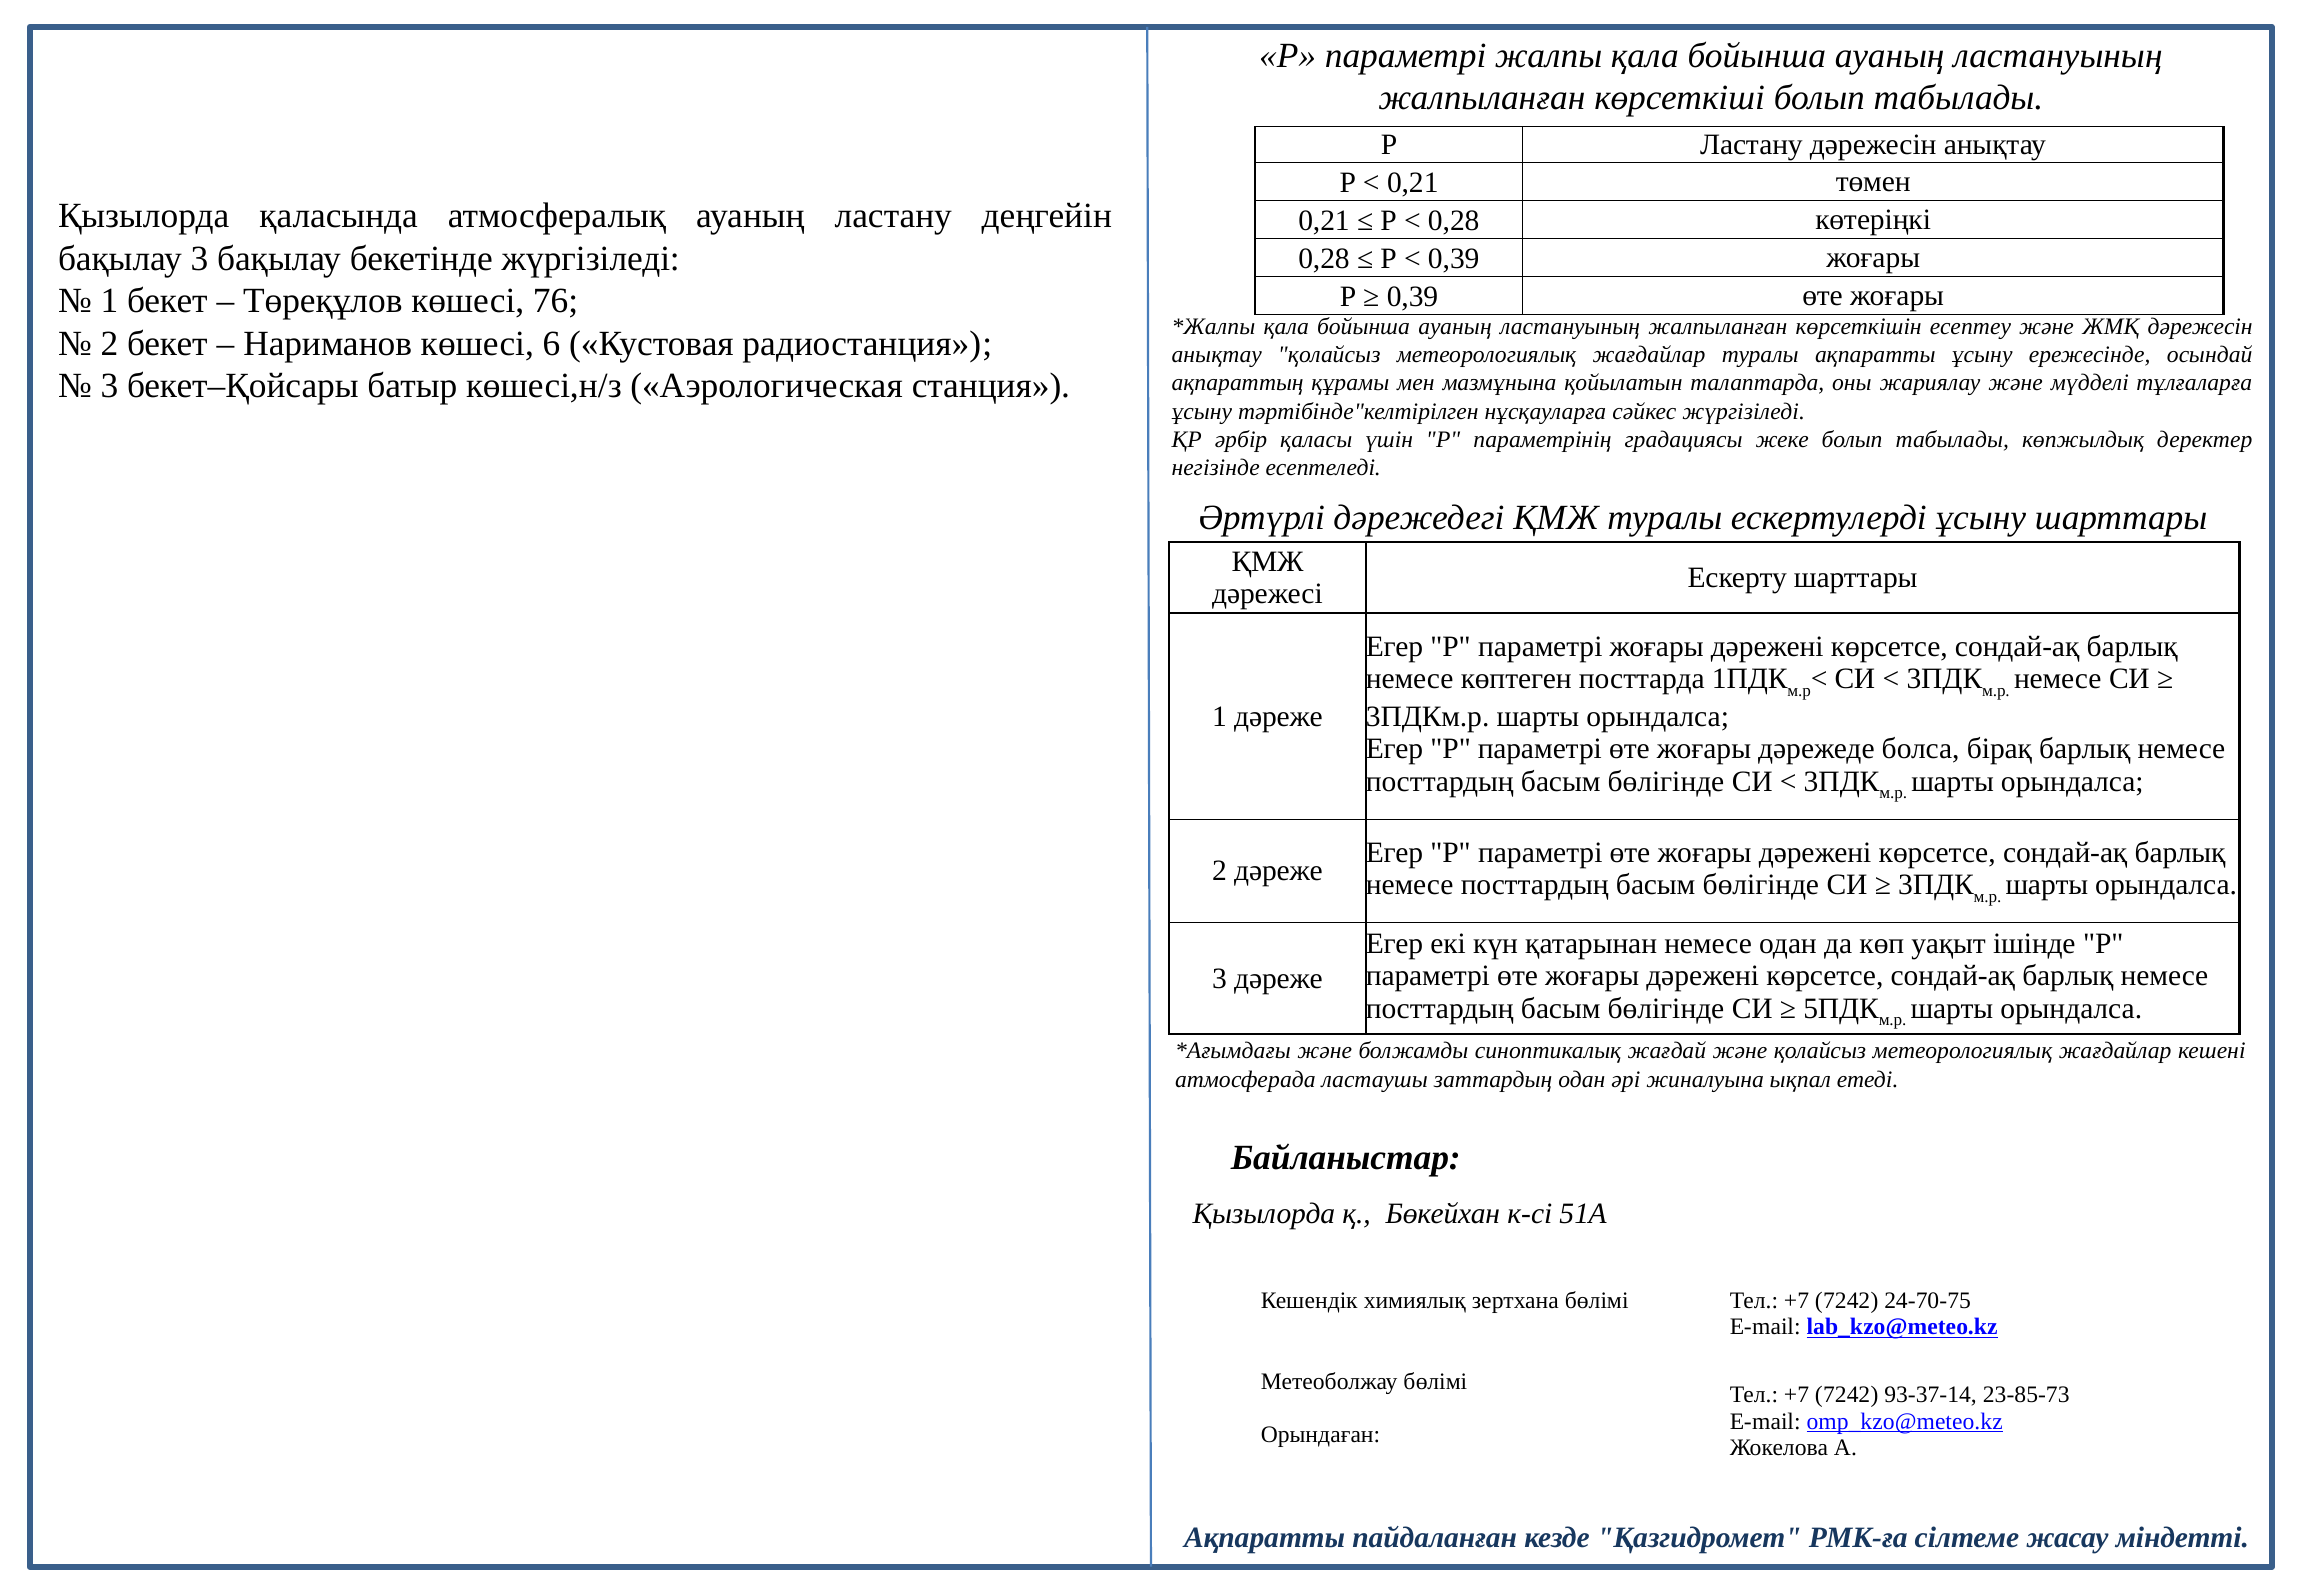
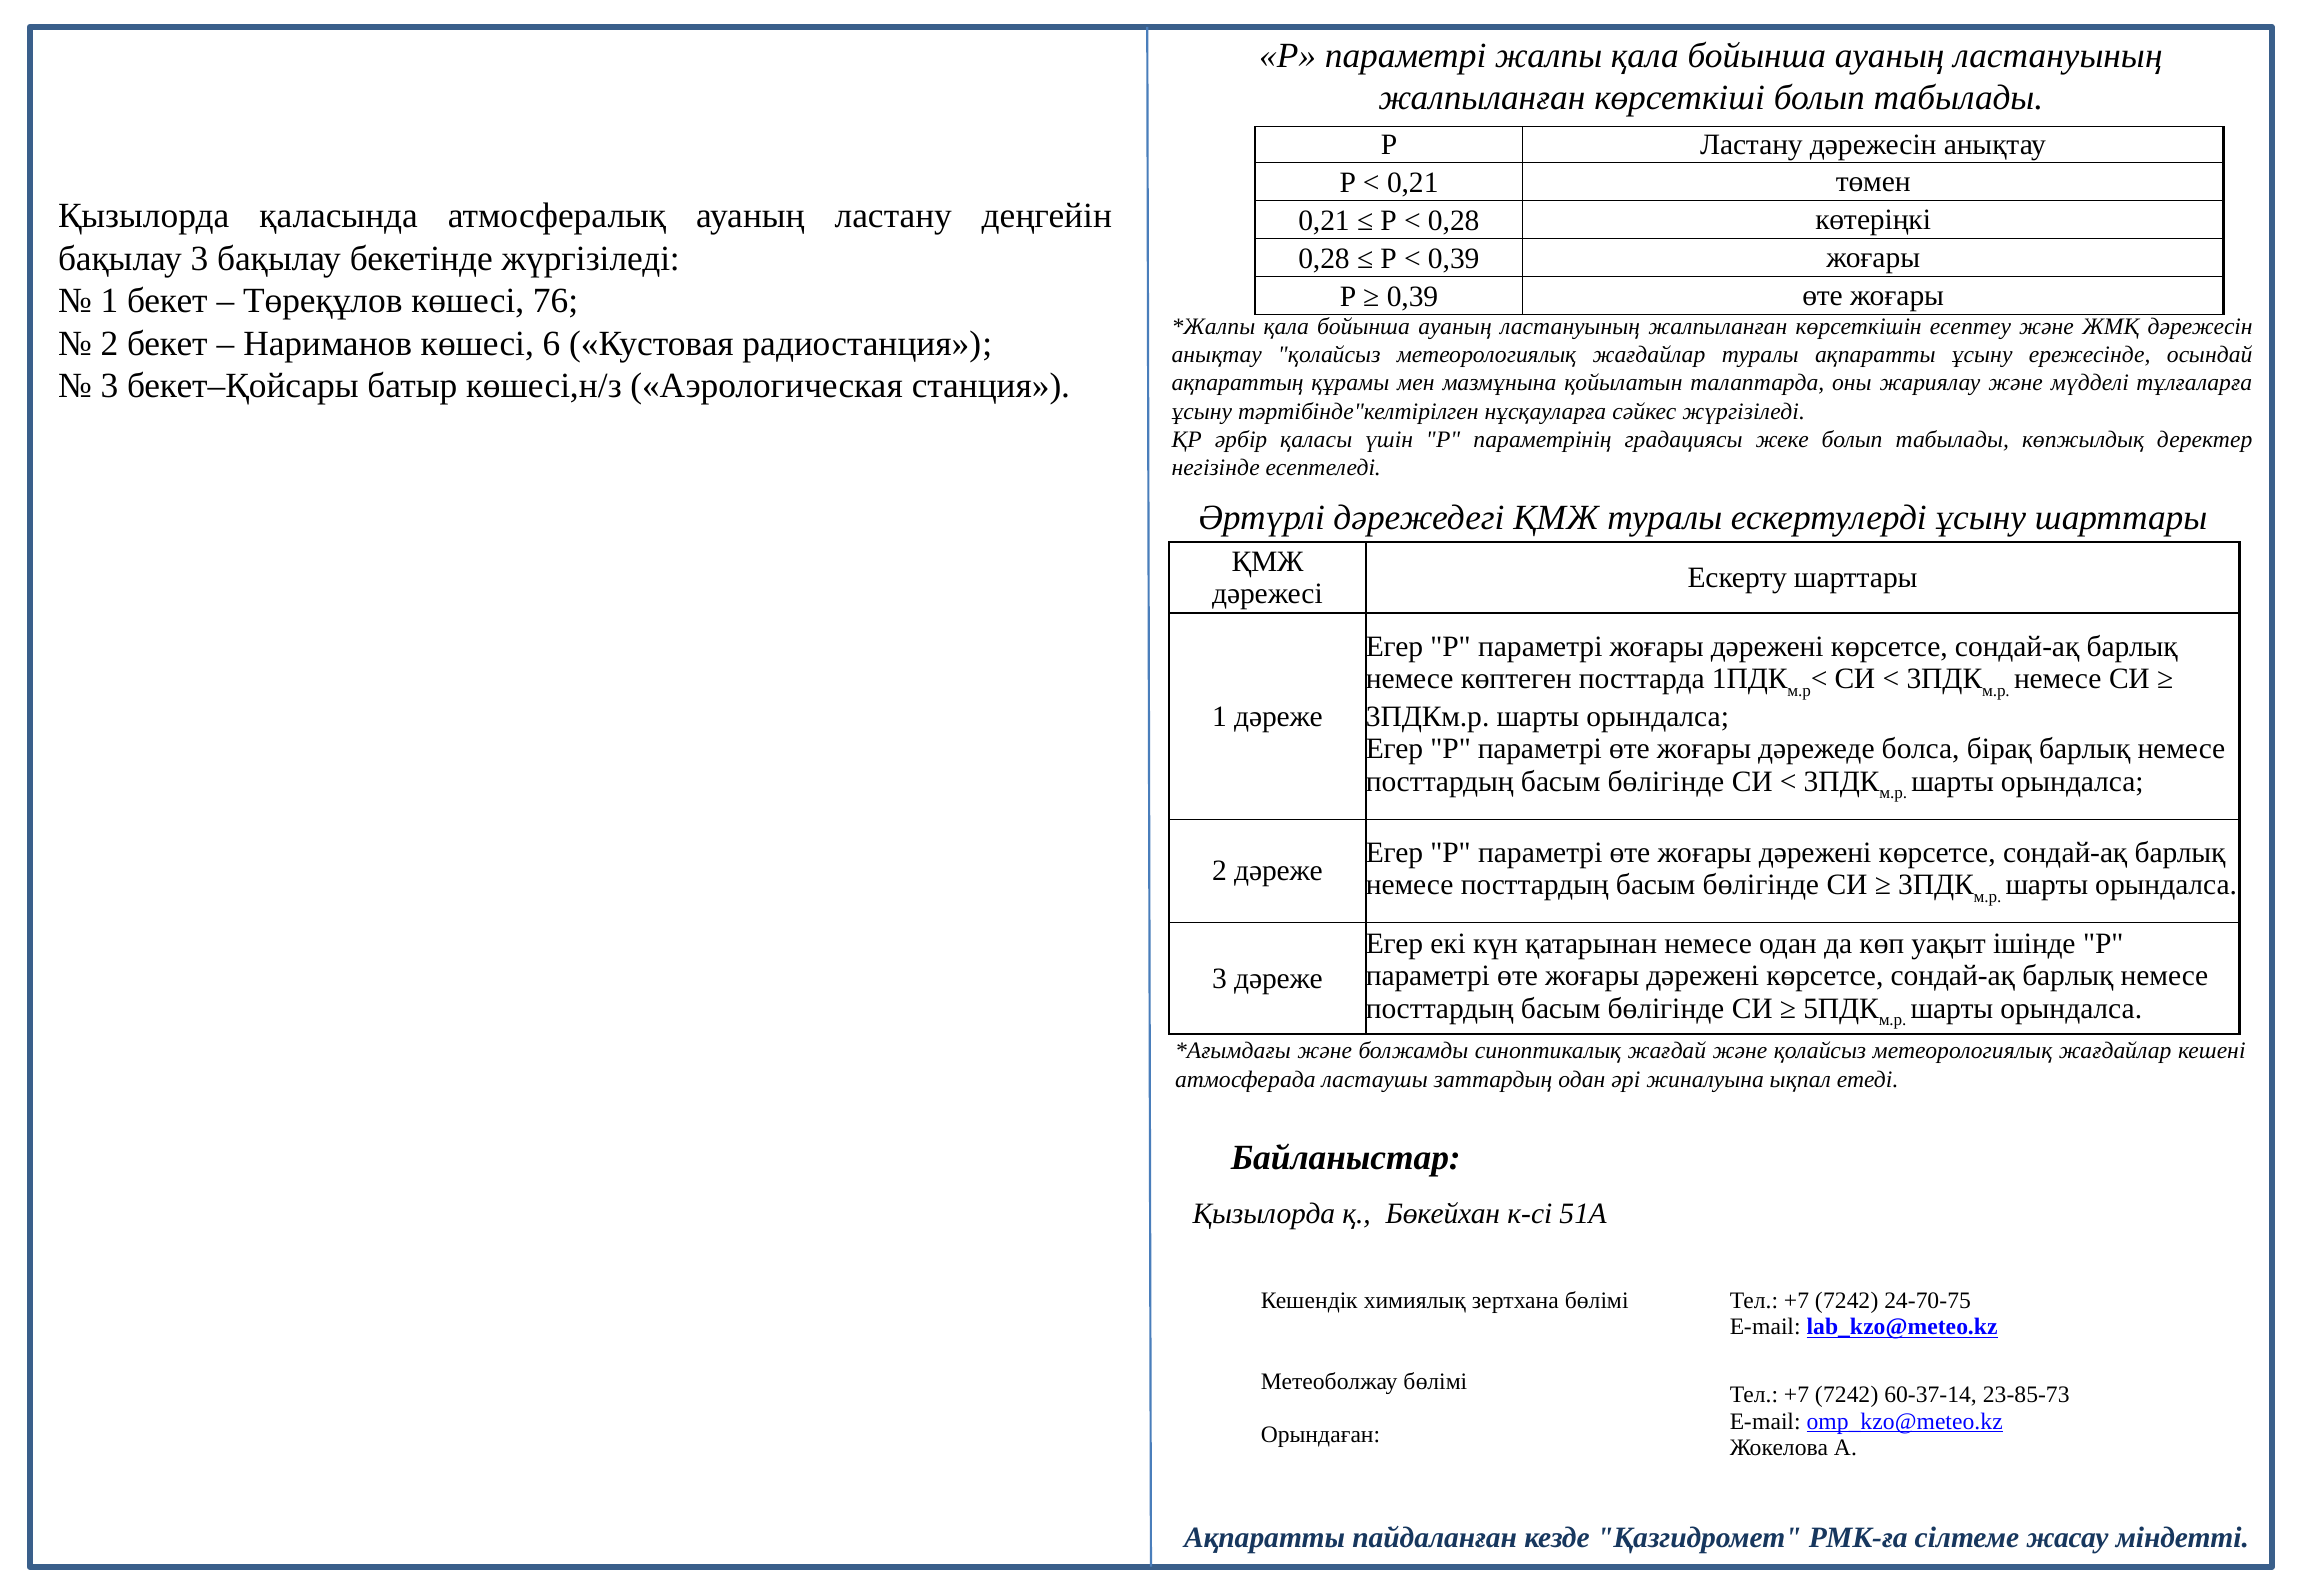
93-37-14: 93-37-14 -> 60-37-14 (1931, 1395)
